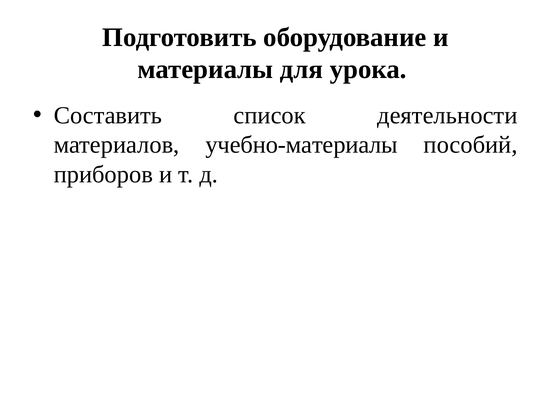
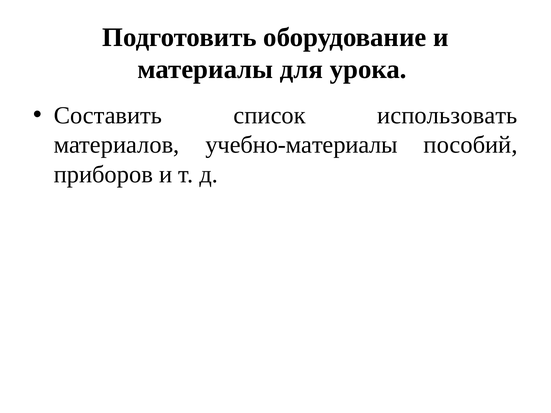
деятельности: деятельности -> использовать (447, 116)
